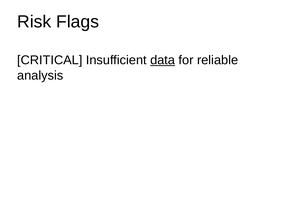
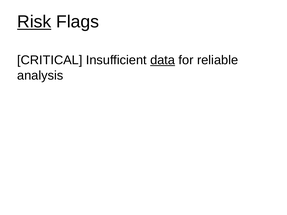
Risk underline: none -> present (34, 22)
